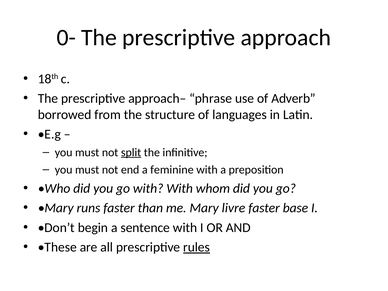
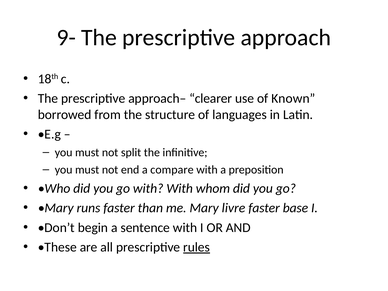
0-: 0- -> 9- (66, 38)
phrase: phrase -> clearer (211, 98)
Adverb: Adverb -> Known (293, 98)
split underline: present -> none (131, 152)
feminine: feminine -> compare (172, 170)
